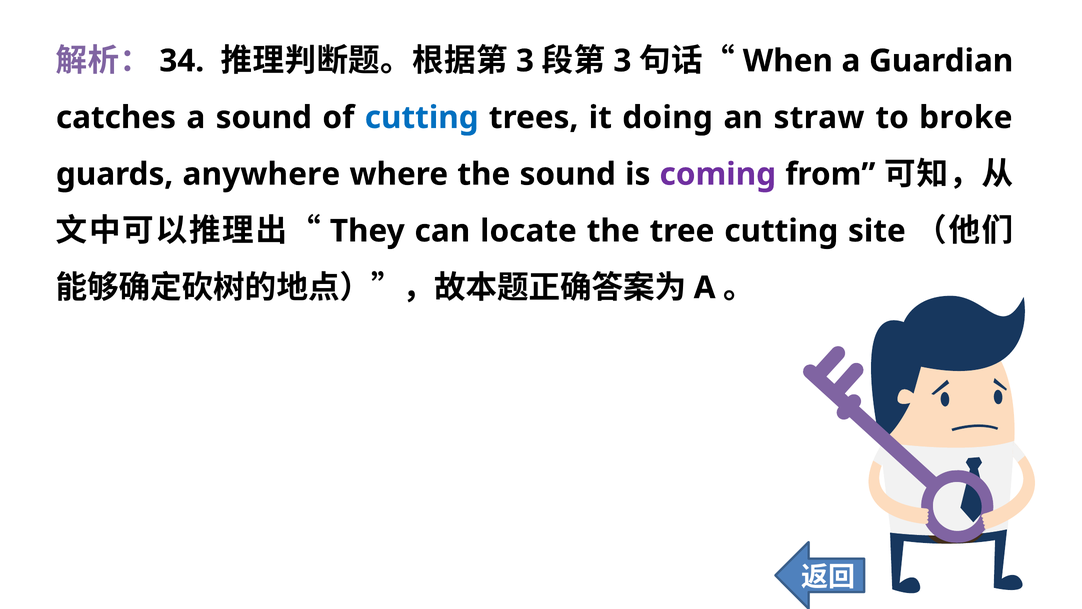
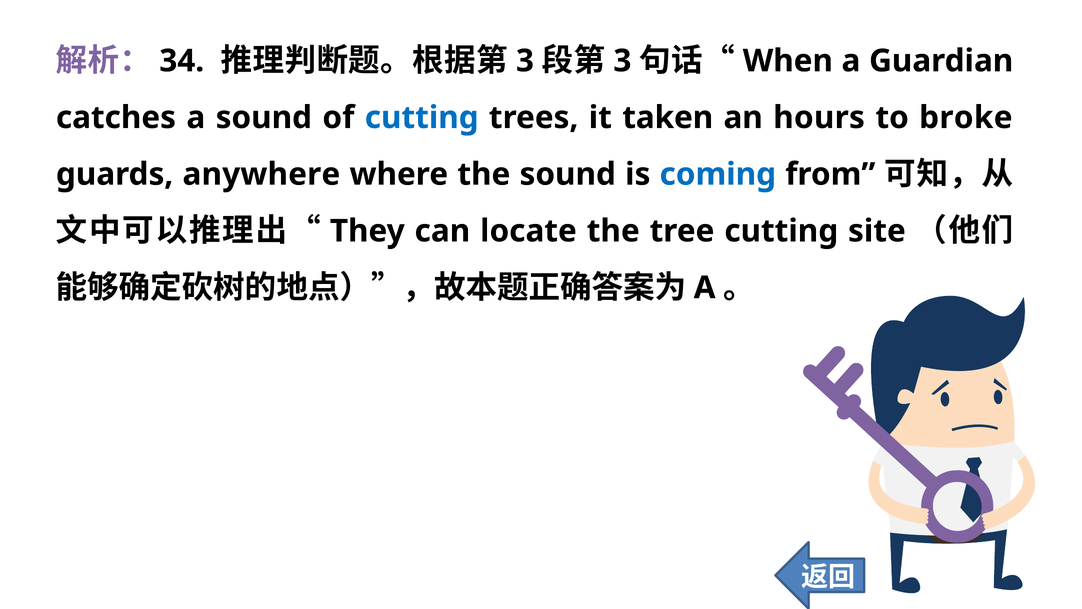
doing: doing -> taken (668, 118)
straw: straw -> hours (819, 118)
coming colour: purple -> blue (718, 174)
